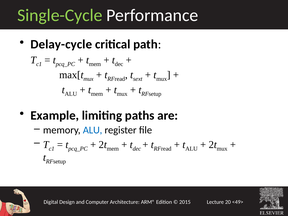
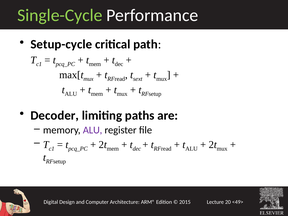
Delay-cycle: Delay-cycle -> Setup-cycle (61, 44)
Example: Example -> Decoder (55, 115)
ALU colour: blue -> purple (93, 130)
